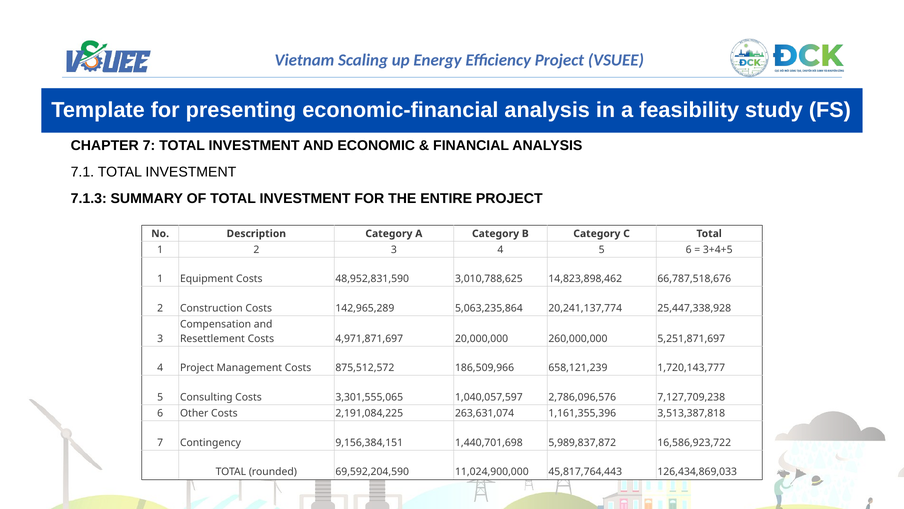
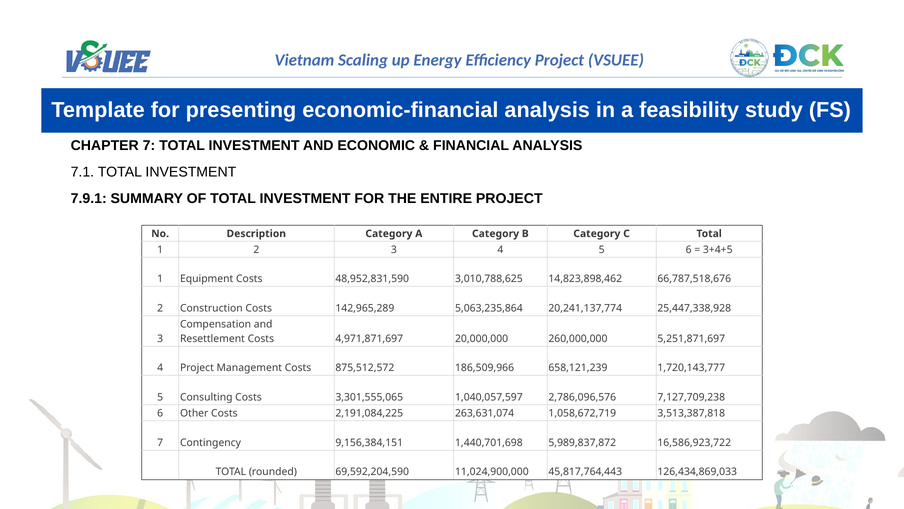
7.1.3: 7.1.3 -> 7.9.1 (89, 198)
1,161,355,396: 1,161,355,396 -> 1,058,672,719 (582, 413)
